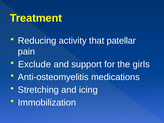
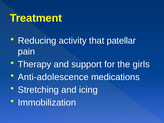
Exclude: Exclude -> Therapy (35, 64)
Anti-osteomyelitis: Anti-osteomyelitis -> Anti-adolescence (53, 77)
